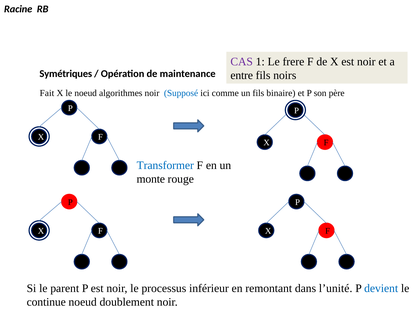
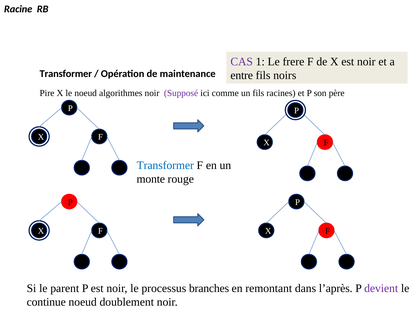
Symétriques: Symétriques -> Transformer (66, 74)
Fait: Fait -> Pire (47, 93)
Supposé colour: blue -> purple (181, 93)
binaire: binaire -> racines (281, 93)
inférieur: inférieur -> branches (209, 288)
l’unité: l’unité -> l’après (336, 288)
devient colour: blue -> purple (381, 288)
